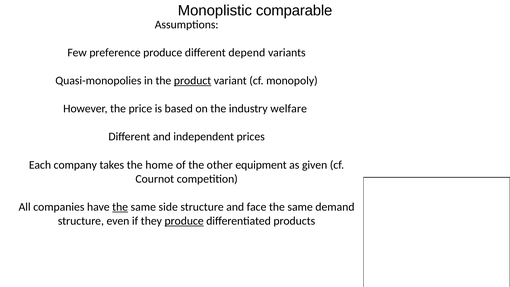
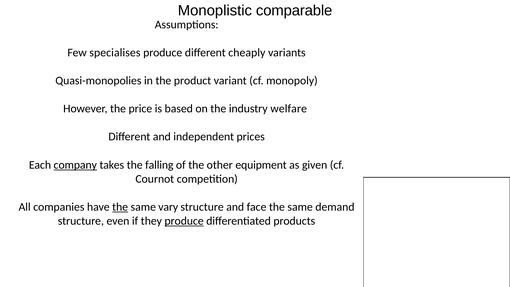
preference: preference -> specialises (115, 53)
depend: depend -> cheaply (247, 53)
product underline: present -> none (193, 81)
company underline: none -> present (75, 165)
home: home -> falling (159, 165)
side: side -> vary (168, 207)
